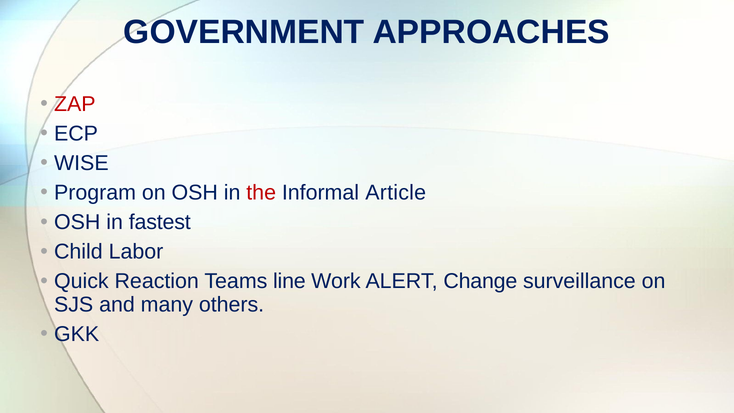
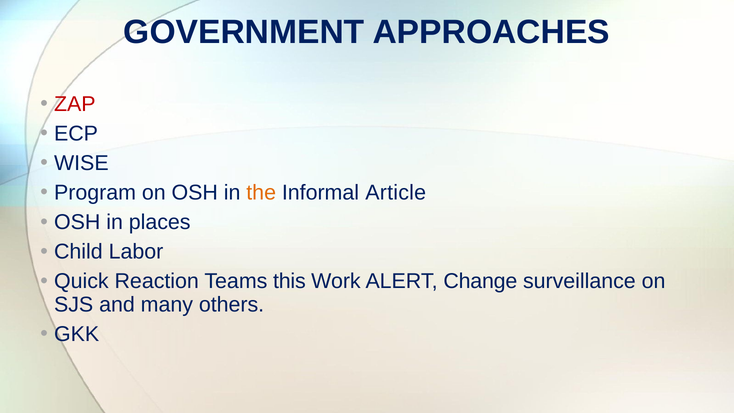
the colour: red -> orange (261, 193)
fastest: fastest -> places (160, 222)
line: line -> this (289, 281)
